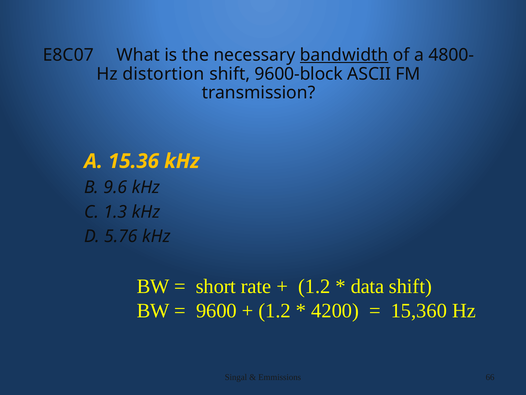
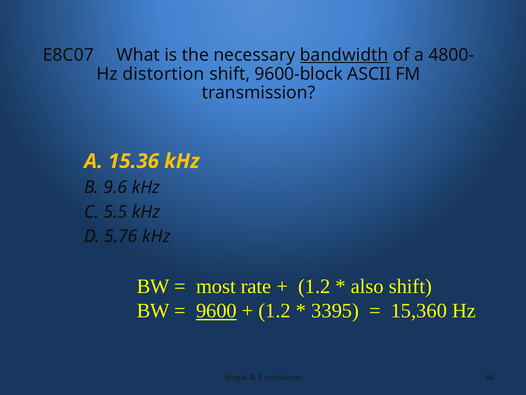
1.3: 1.3 -> 5.5 (115, 212)
short: short -> most (216, 286)
data: data -> also (367, 286)
9600 underline: none -> present (216, 310)
4200: 4200 -> 3395 (335, 310)
